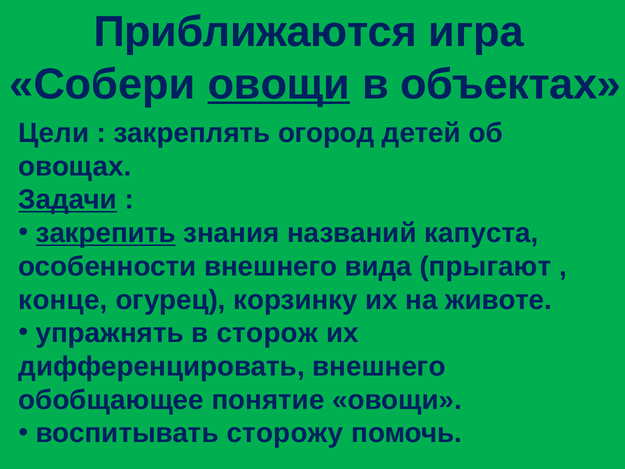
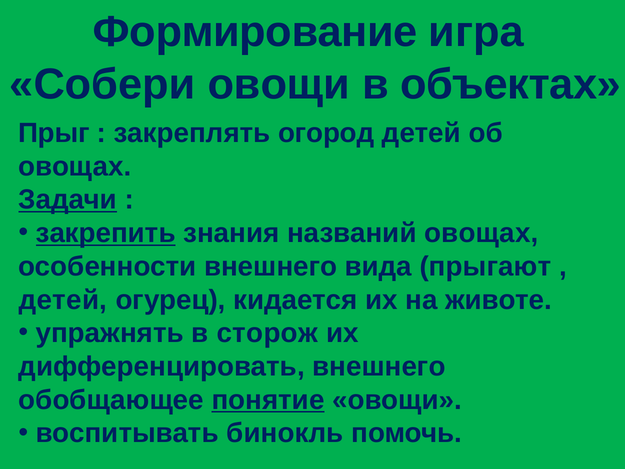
Приближаются: Приближаются -> Формирование (255, 32)
овощи underline: present -> none (279, 84)
Цели: Цели -> Прыг (54, 133)
названий капуста: капуста -> овощах (481, 233)
конце: конце -> детей (63, 300)
корзинку: корзинку -> кидается (295, 300)
понятие underline: none -> present (268, 400)
сторожу: сторожу -> бинокль (285, 433)
